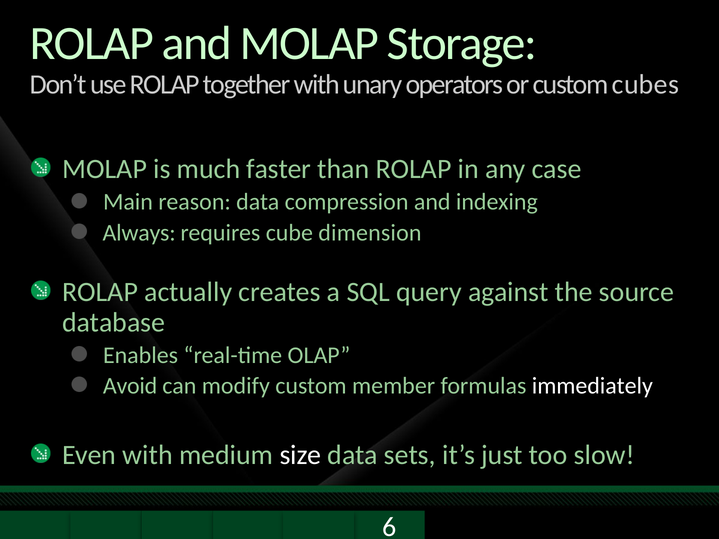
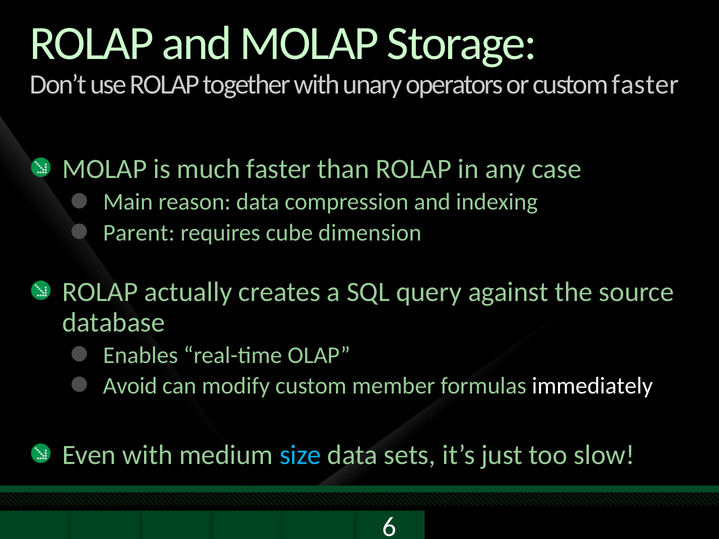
custom cubes: cubes -> faster (645, 85)
Always: Always -> Parent (139, 233)
size colour: white -> light blue (300, 455)
